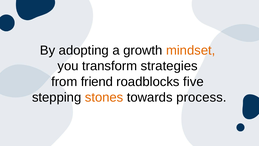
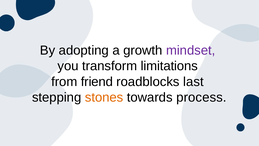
mindset colour: orange -> purple (191, 50)
strategies: strategies -> limitations (169, 66)
five: five -> last (193, 82)
